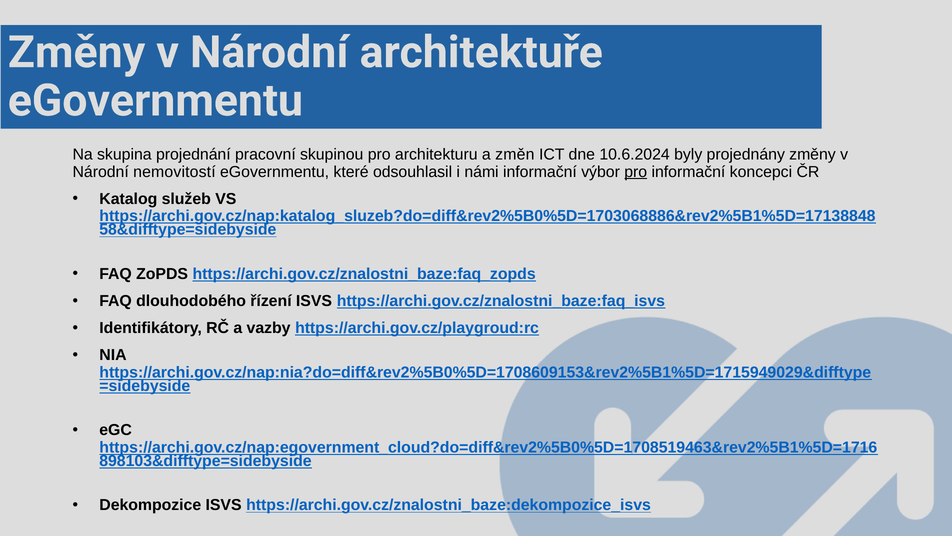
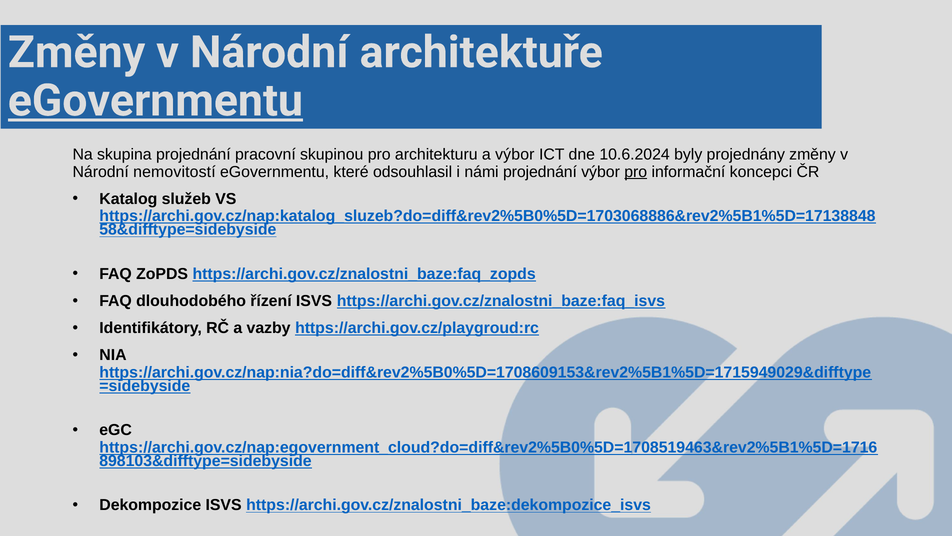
eGovernmentu underline: none -> present (155, 101)
a změn: změn -> výbor (515, 155)
námi informační: informační -> projednání (540, 172)
